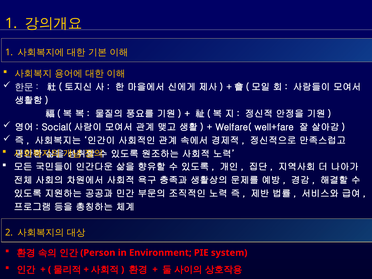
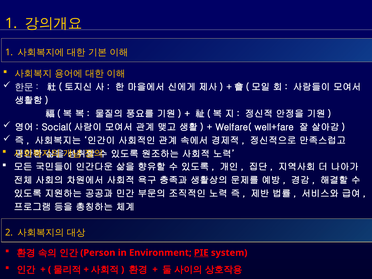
PIE underline: none -> present (201, 253)
